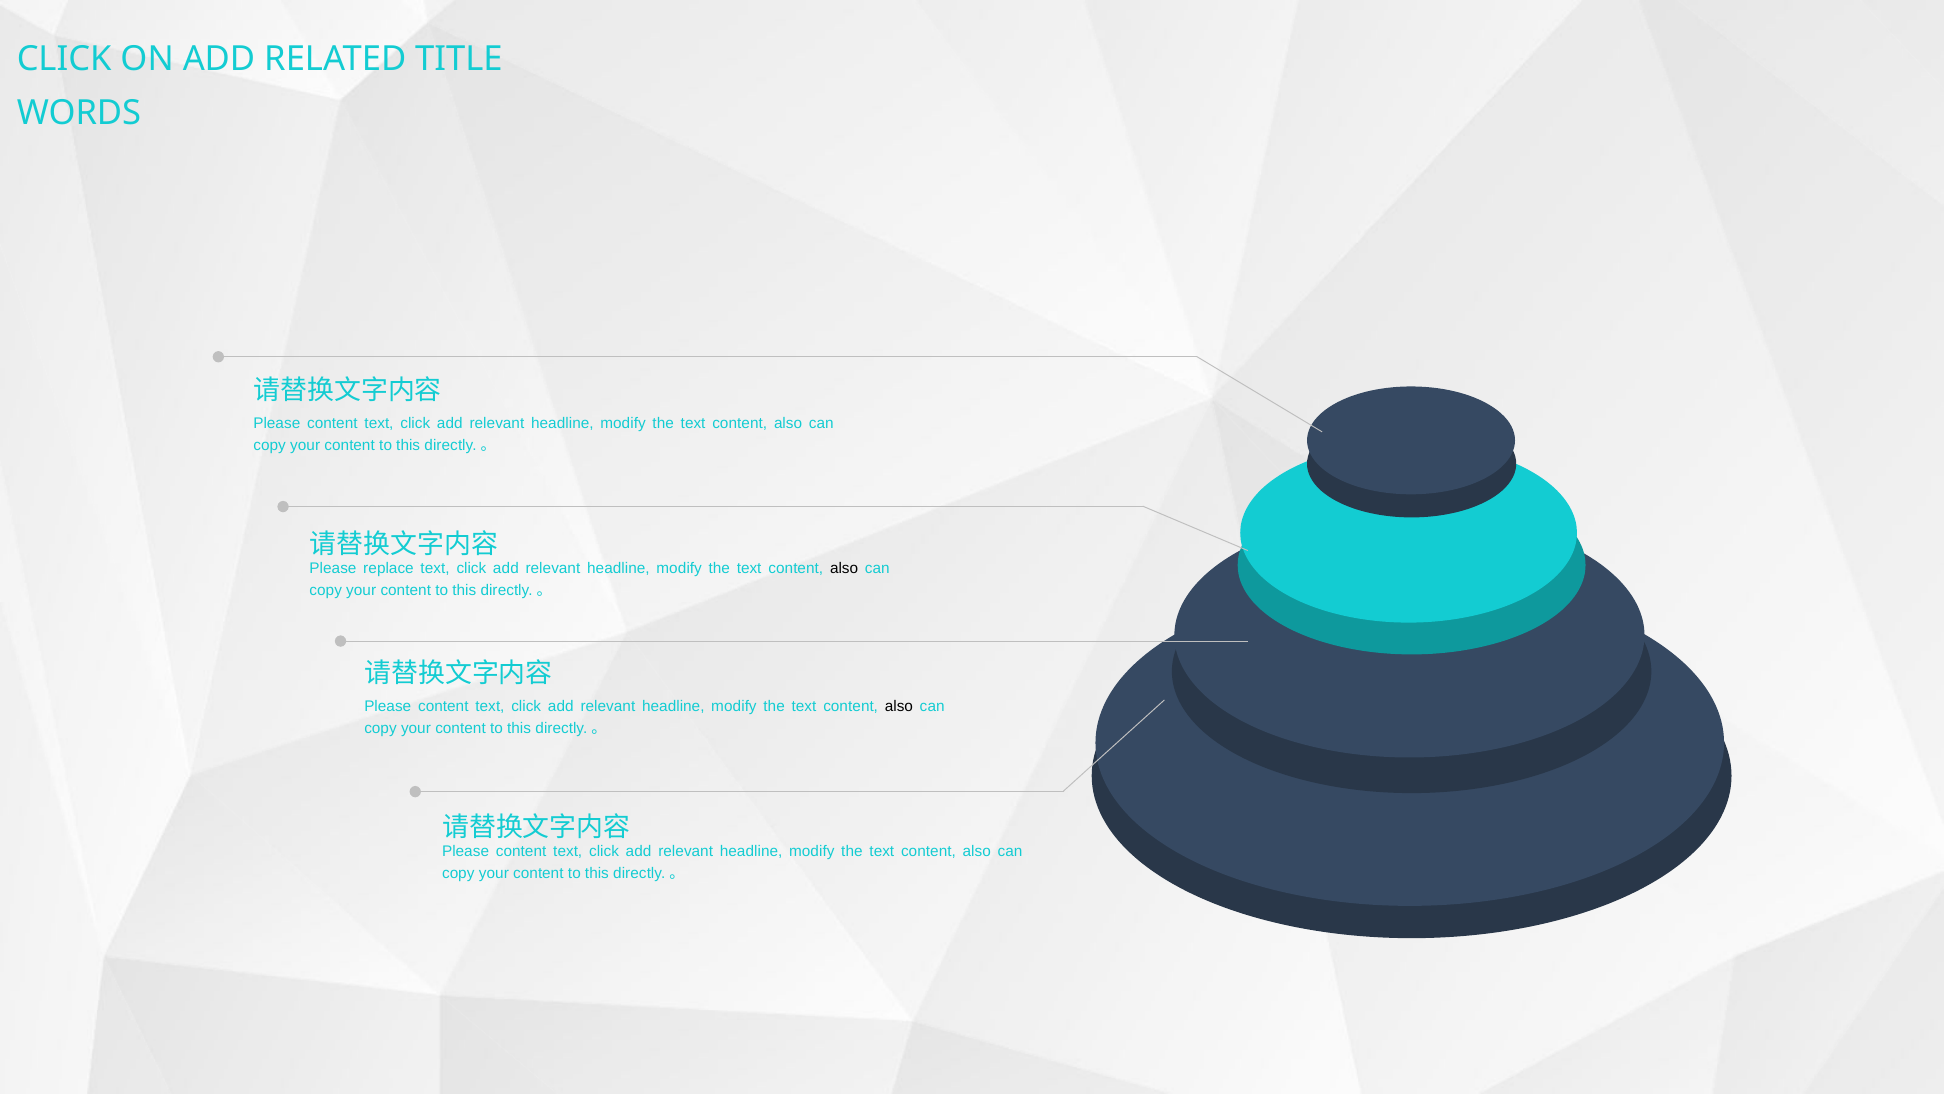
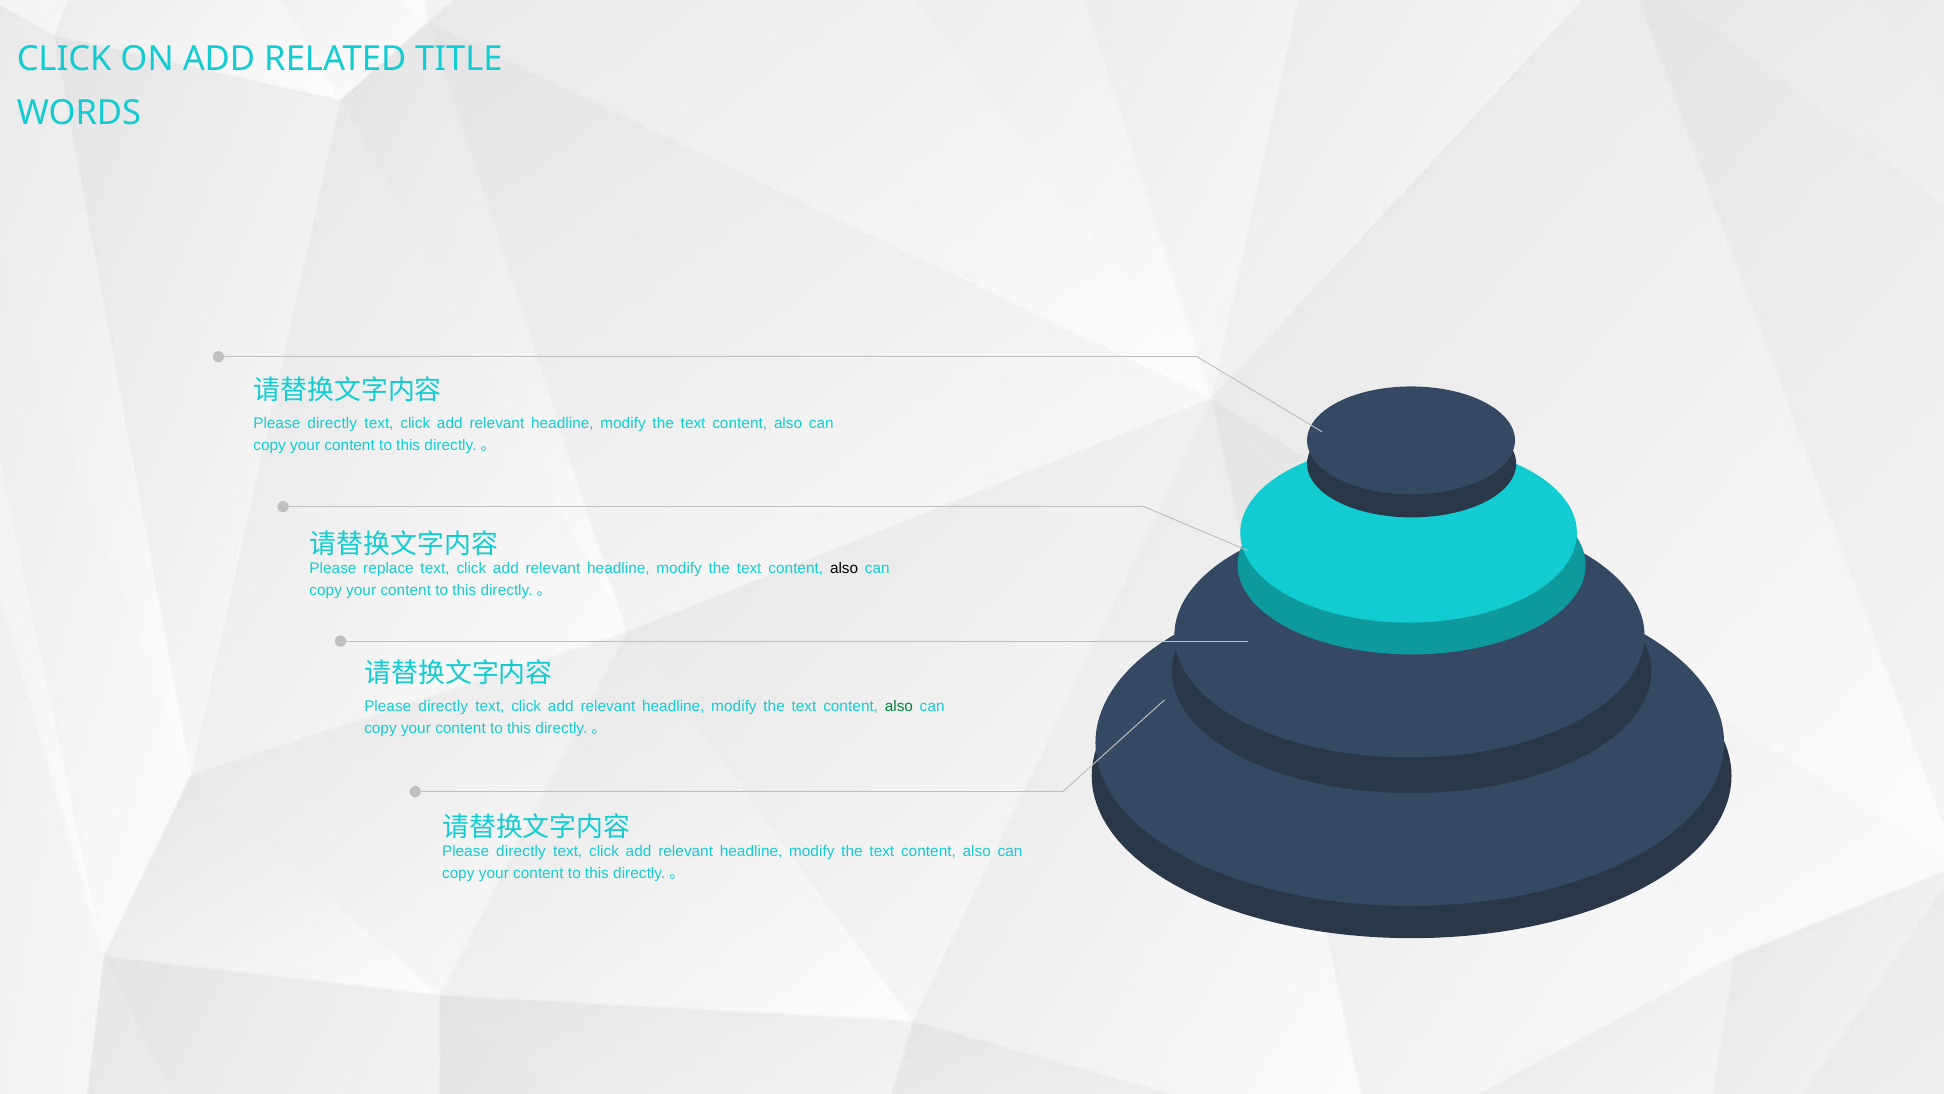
content: content -> directly (332, 423)
content: content -> directly (443, 706)
also colour: black -> green (899, 706)
content: content -> directly (521, 851)
